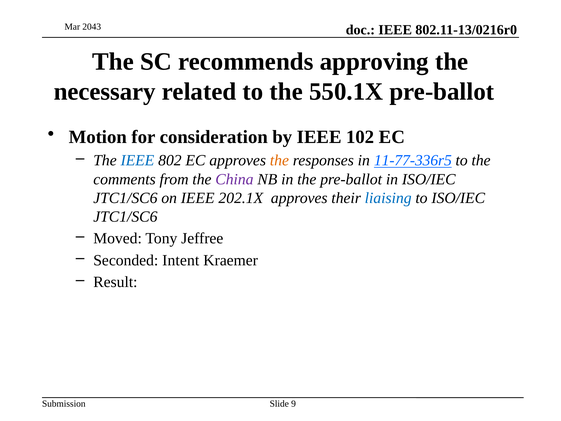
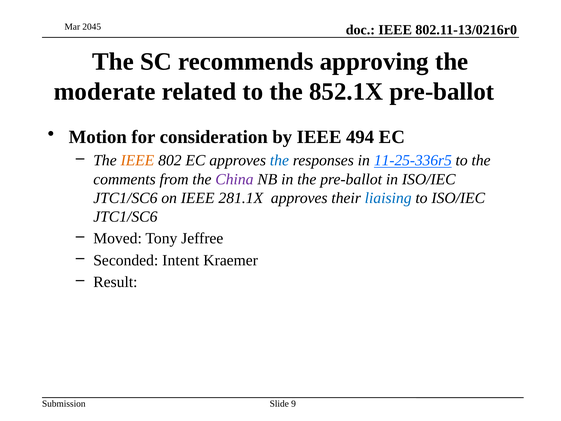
2043: 2043 -> 2045 (92, 27)
necessary: necessary -> moderate (105, 91)
550.1X: 550.1X -> 852.1X (346, 91)
102: 102 -> 494 (360, 137)
IEEE colour: blue -> orange (137, 160)
the colour: orange -> blue (279, 160)
11-77-336r5: 11-77-336r5 -> 11-25-336r5 (413, 160)
202.1X: 202.1X -> 281.1X (241, 198)
